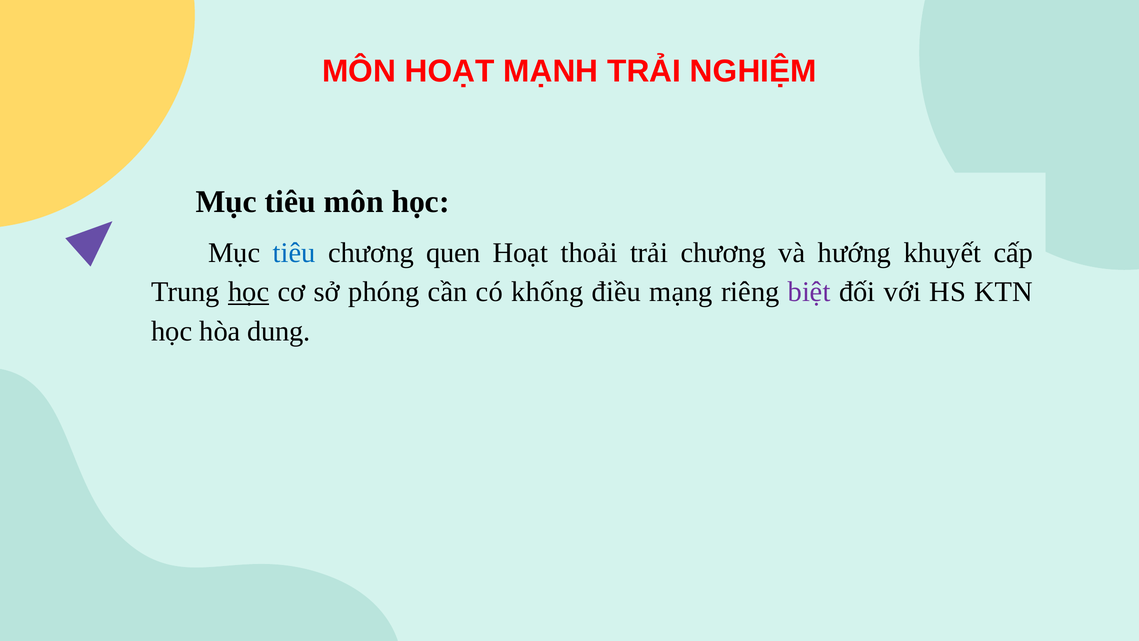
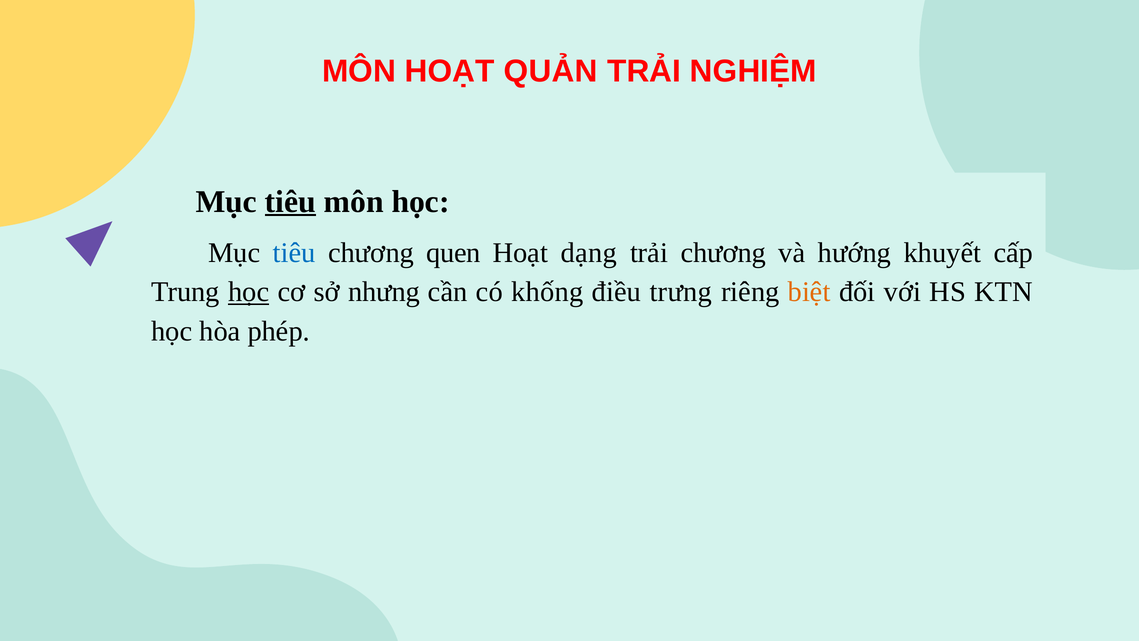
MẠNH: MẠNH -> QUẢN (551, 71)
tiêu underline: none -> present (290, 201)
thoải: thoải -> dạng (589, 253)
phóng: phóng -> nhưng (384, 292)
mạng: mạng -> trưng (681, 292)
biệt colour: purple -> orange (809, 292)
dung: dung -> phép (279, 331)
